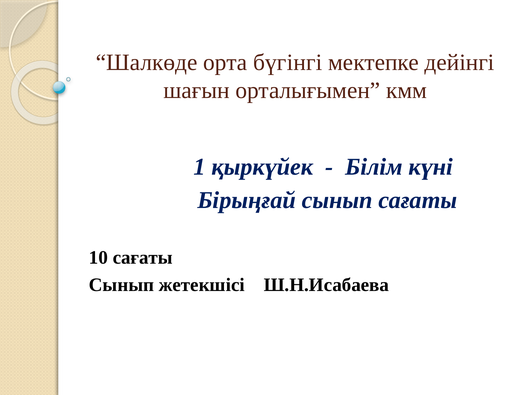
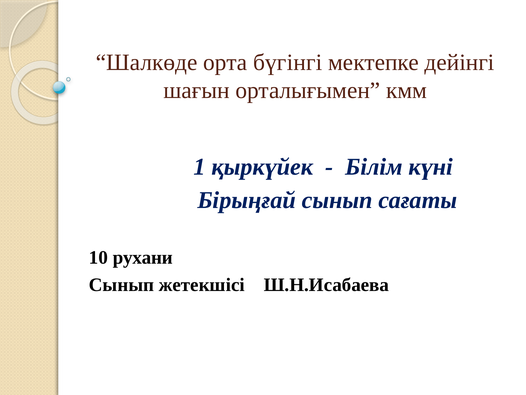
10 сағаты: сағаты -> рухани (143, 257)
